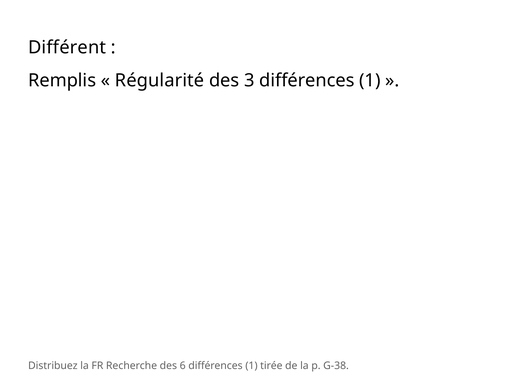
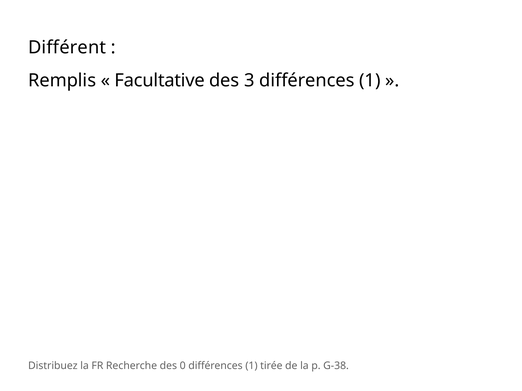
Régularité: Régularité -> Facultative (160, 81)
6: 6 -> 0 (183, 366)
